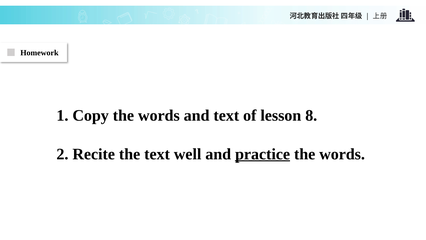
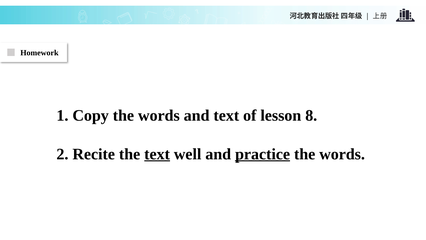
text underline: none -> present (157, 154)
